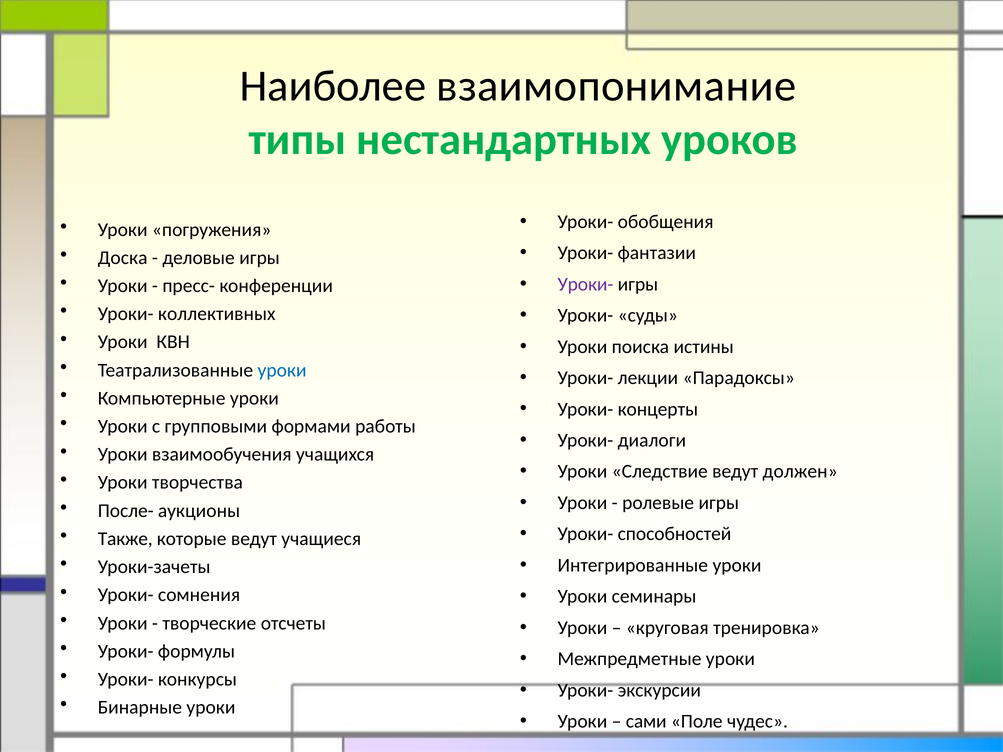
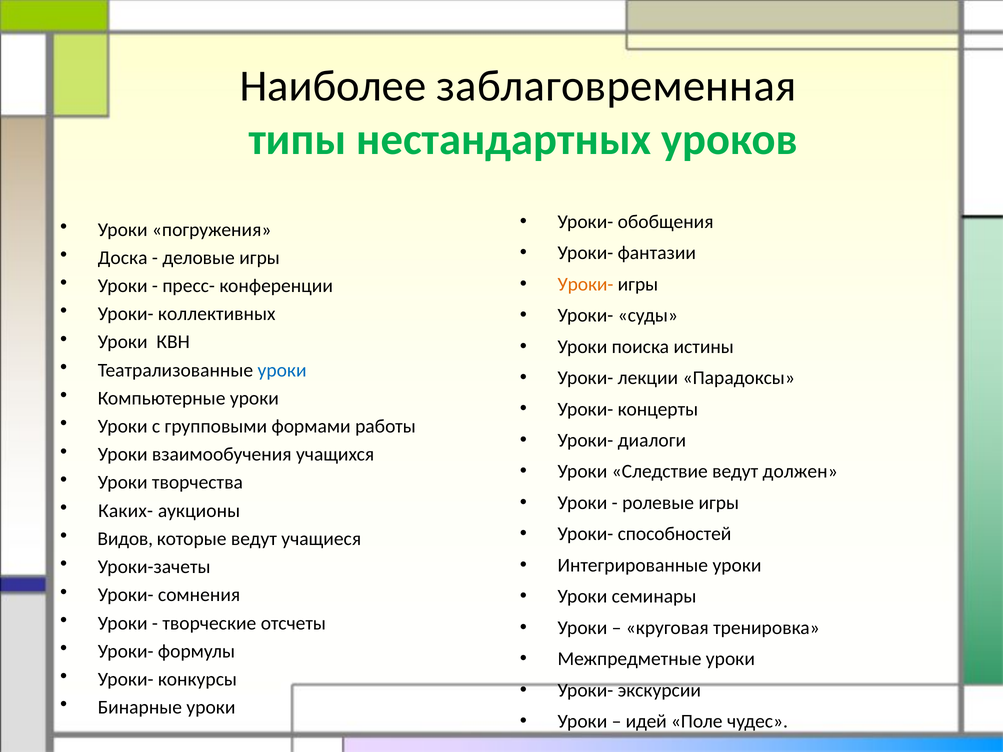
взаимопонимание: взаимопонимание -> заблаговременная (616, 86)
Уроки- colour: purple -> orange (585, 284)
После-: После- -> Каких- (126, 511)
Также: Также -> Видов (125, 539)
сами: сами -> идей (646, 722)
